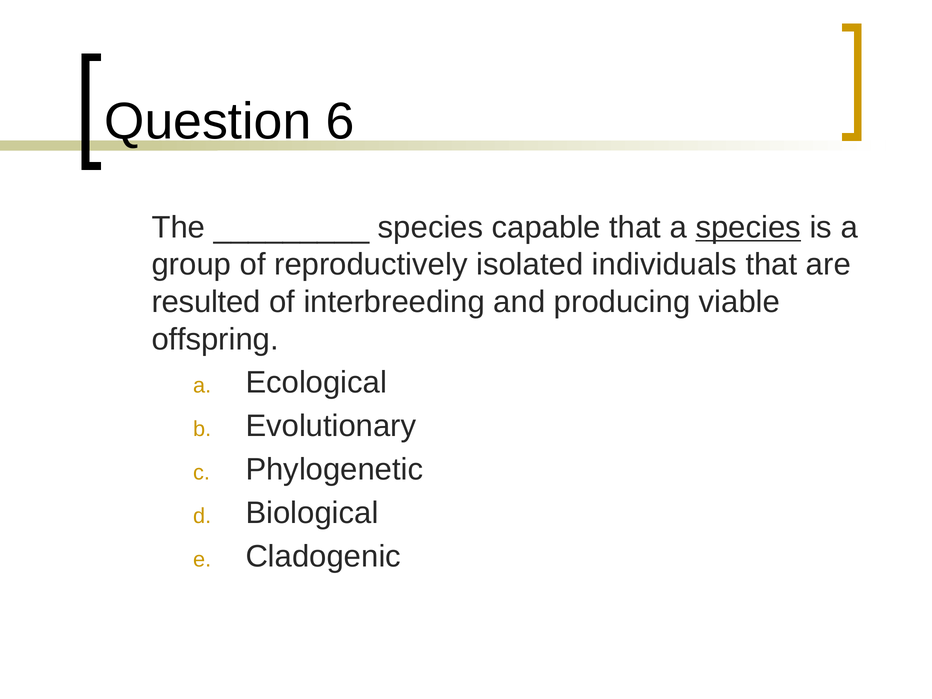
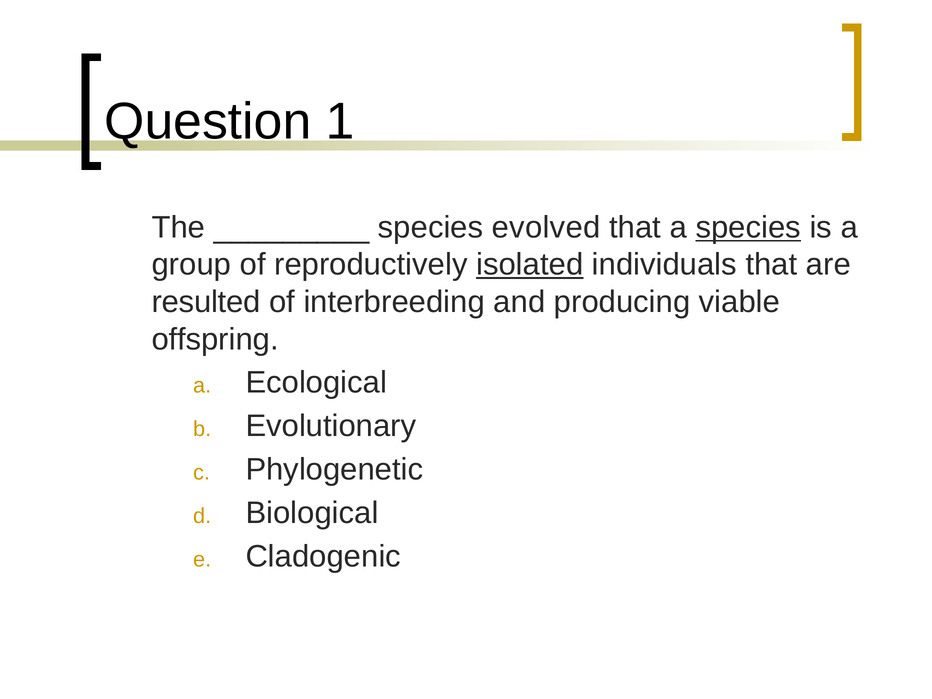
6: 6 -> 1 (340, 122)
capable: capable -> evolved (546, 227)
isolated underline: none -> present (530, 265)
